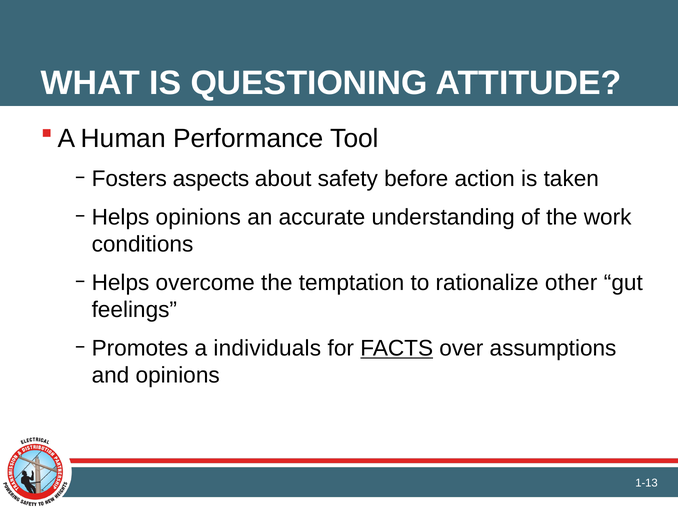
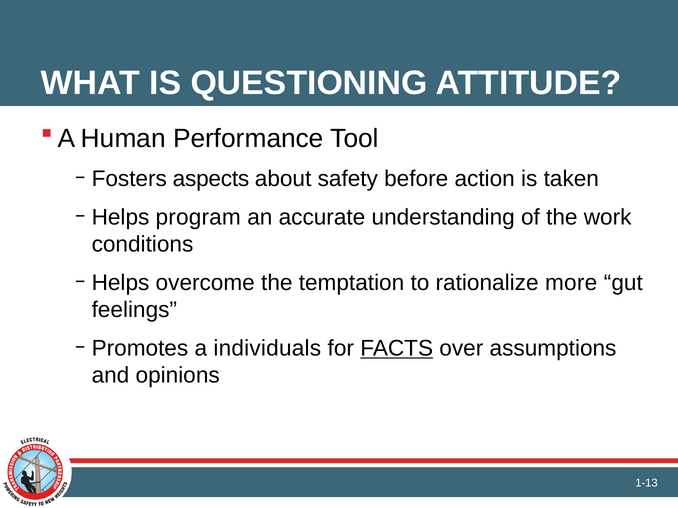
Helps opinions: opinions -> program (198, 217)
other: other -> more (571, 283)
